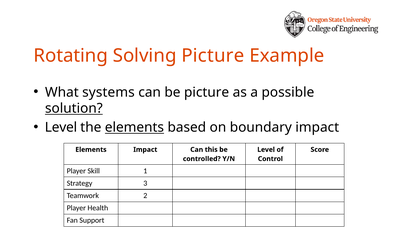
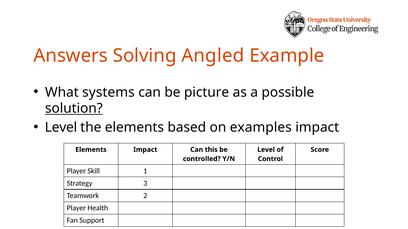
Rotating: Rotating -> Answers (71, 56)
Solving Picture: Picture -> Angled (213, 56)
elements underline: present -> none (134, 128)
boundary: boundary -> examples (261, 128)
